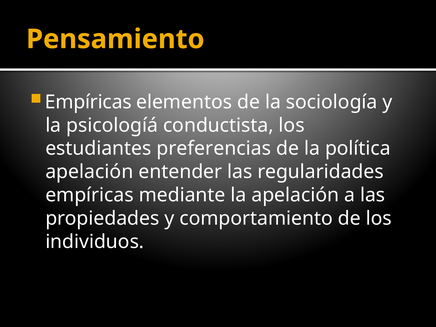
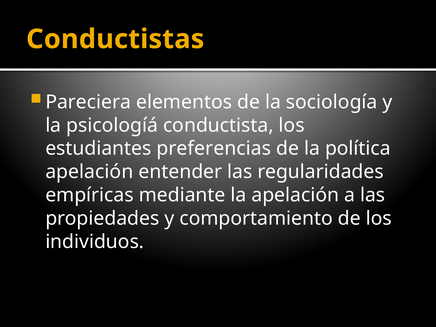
Pensamiento: Pensamiento -> Conductistas (115, 39)
Empíricas: Empíricas -> Pareciera (88, 102)
